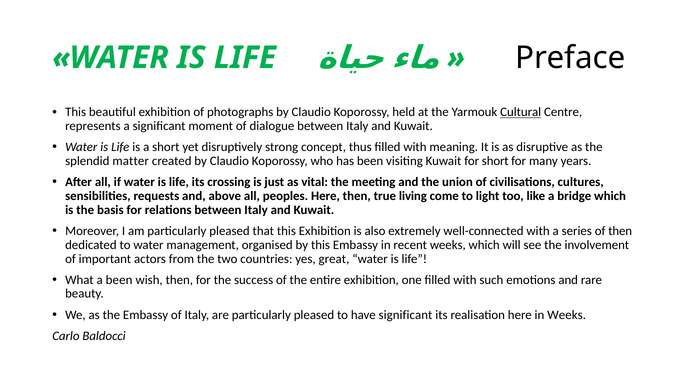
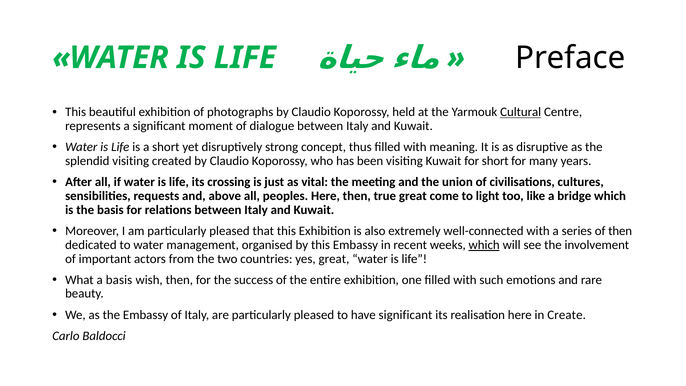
splendid matter: matter -> visiting (131, 161)
true living: living -> great (413, 196)
which underline: none -> present (484, 245)
a been: been -> basis (119, 280)
in Weeks: Weeks -> Create (567, 315)
